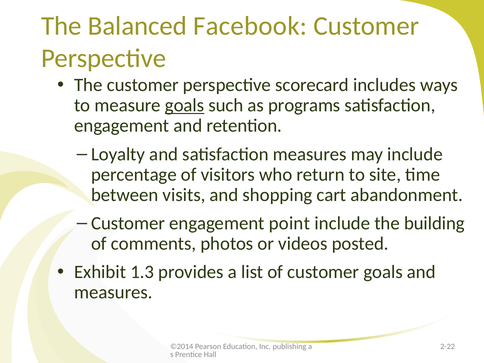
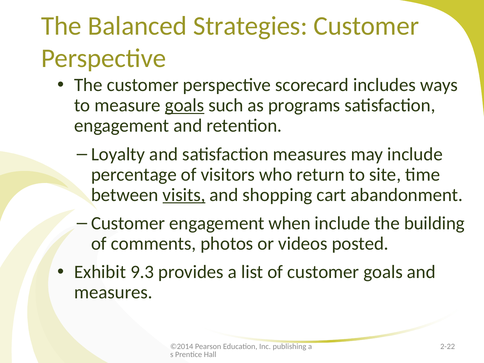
Facebook: Facebook -> Strategies (250, 26)
visits underline: none -> present (184, 195)
point: point -> when (290, 223)
1.3: 1.3 -> 9.3 (142, 272)
